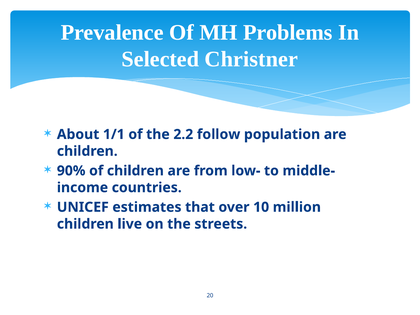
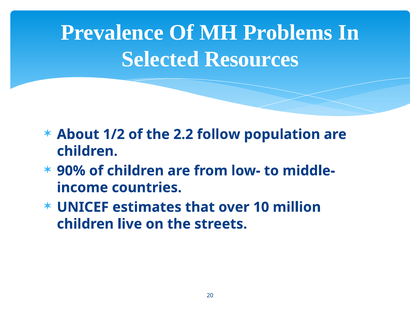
Christner: Christner -> Resources (252, 59)
1/1: 1/1 -> 1/2 (114, 134)
